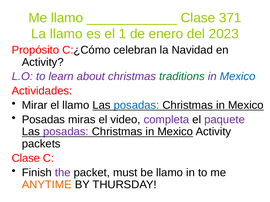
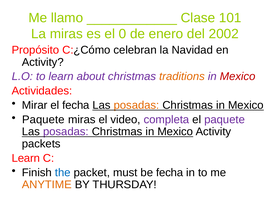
371: 371 -> 101 (230, 18)
La llamo: llamo -> miras (66, 34)
1: 1 -> 0 (123, 34)
2023: 2023 -> 2002 (224, 34)
traditions colour: green -> orange (182, 77)
Mexico colour: blue -> red (238, 77)
el llamo: llamo -> fecha (76, 105)
posadas colour: blue -> orange (136, 105)
Posadas: Posadas -> Paquete (43, 120)
Clase: Clase -> Learn (26, 159)
the colour: purple -> blue (63, 173)
be llamo: llamo -> fecha (170, 173)
